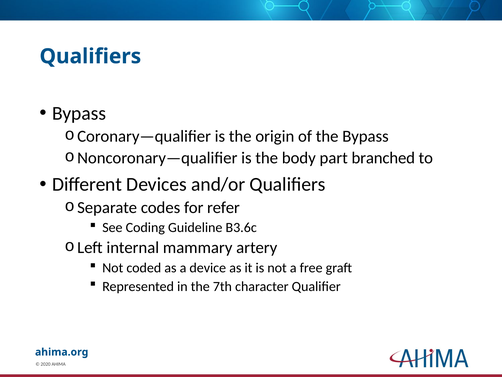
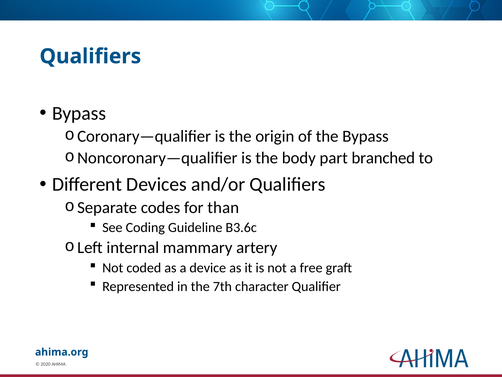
refer: refer -> than (223, 207)
